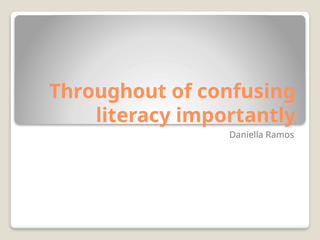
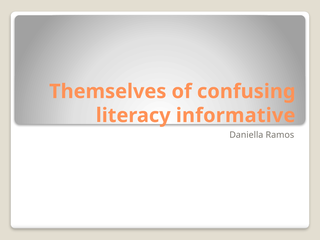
Throughout: Throughout -> Themselves (108, 91)
importantly: importantly -> informative (236, 115)
